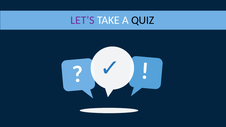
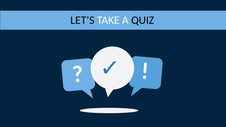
LET’S colour: purple -> black (82, 20)
